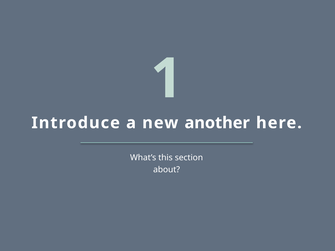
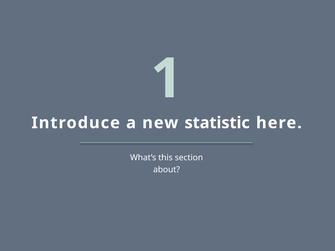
another: another -> statistic (217, 123)
